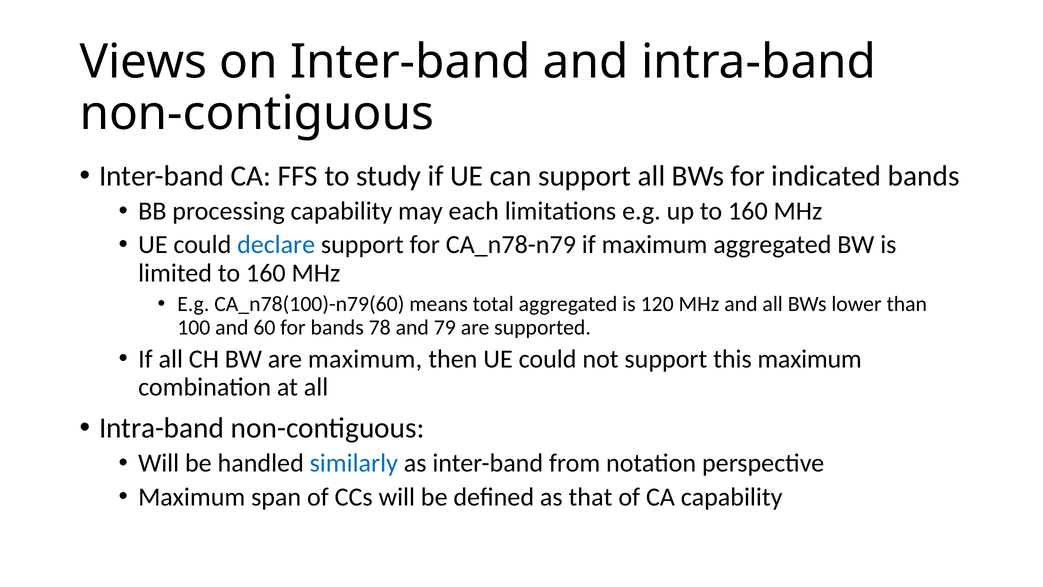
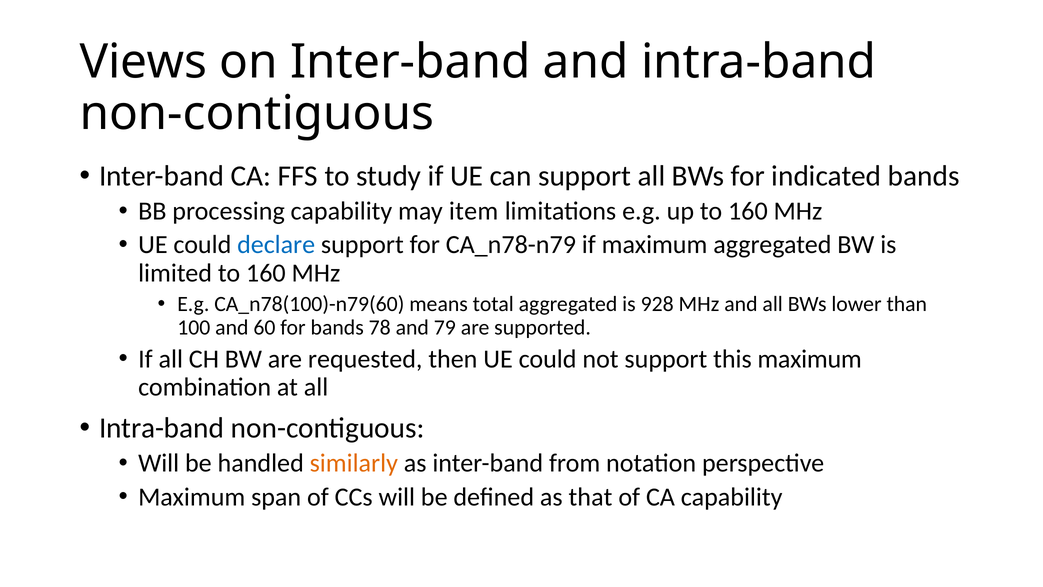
each: each -> item (474, 211)
120: 120 -> 928 (657, 304)
are maximum: maximum -> requested (365, 359)
similarly colour: blue -> orange (354, 463)
